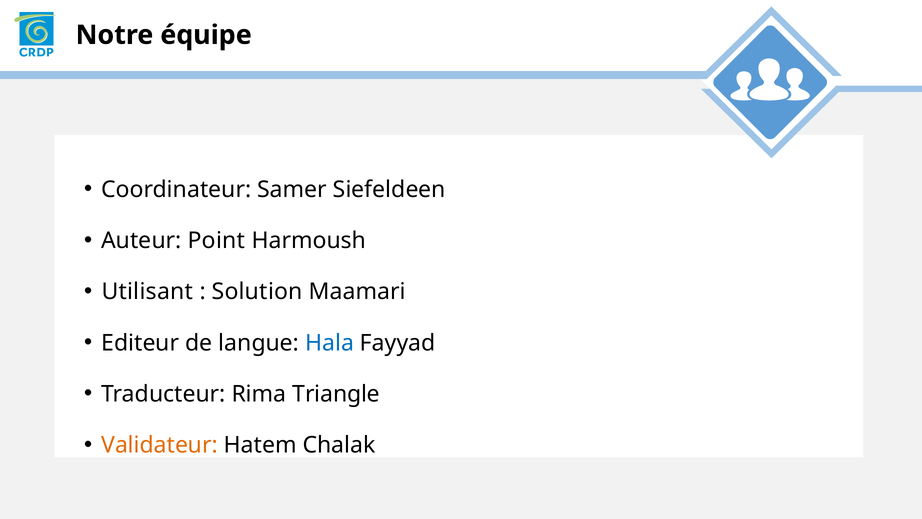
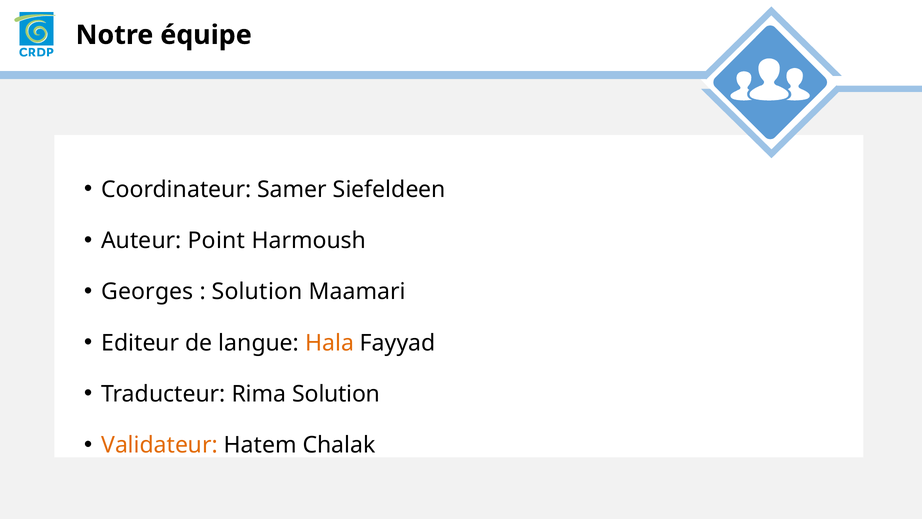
Utilisant: Utilisant -> Georges (147, 292)
Hala colour: blue -> orange (330, 343)
Rima Triangle: Triangle -> Solution (336, 394)
